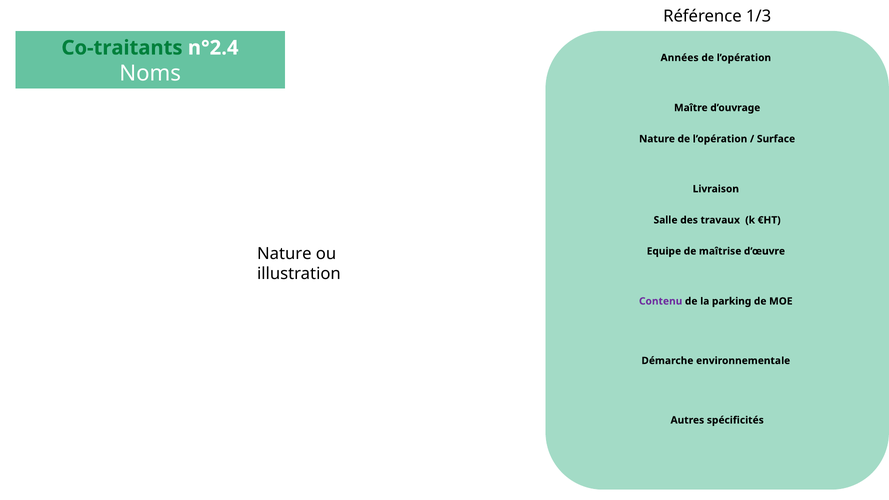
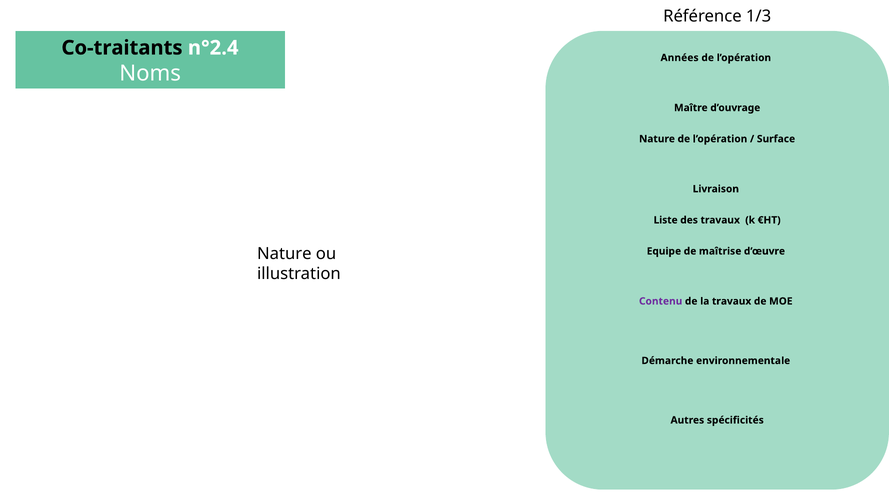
Co-traitants colour: green -> black (122, 48)
Salle: Salle -> Liste (666, 220)
la parking: parking -> travaux (732, 301)
